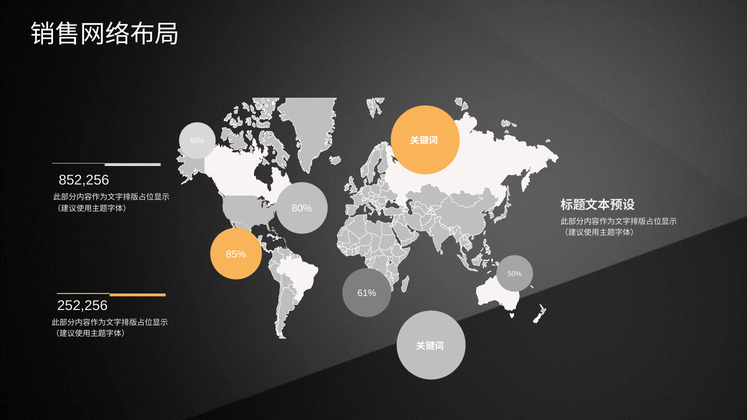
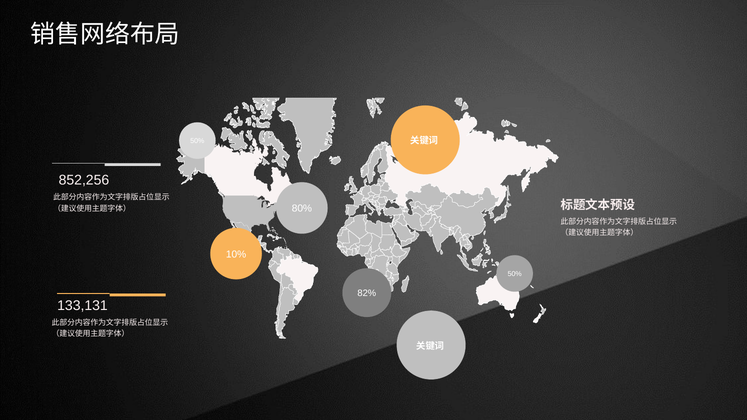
85%: 85% -> 10% (236, 254)
61%: 61% -> 82% (367, 293)
252,256: 252,256 -> 133,131 (82, 306)
